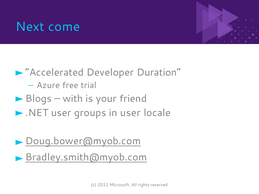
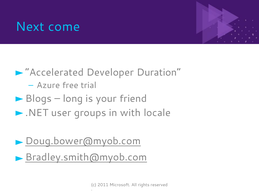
with: with -> long (73, 99)
in user: user -> with (130, 113)
